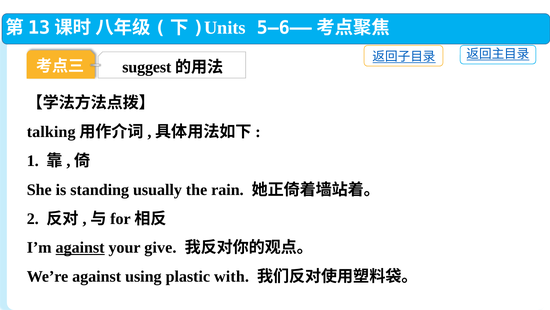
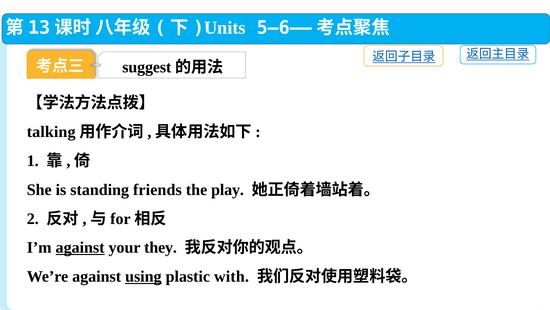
usually: usually -> friends (157, 189)
rain: rain -> play (228, 189)
give: give -> they (161, 247)
using underline: none -> present (143, 276)
